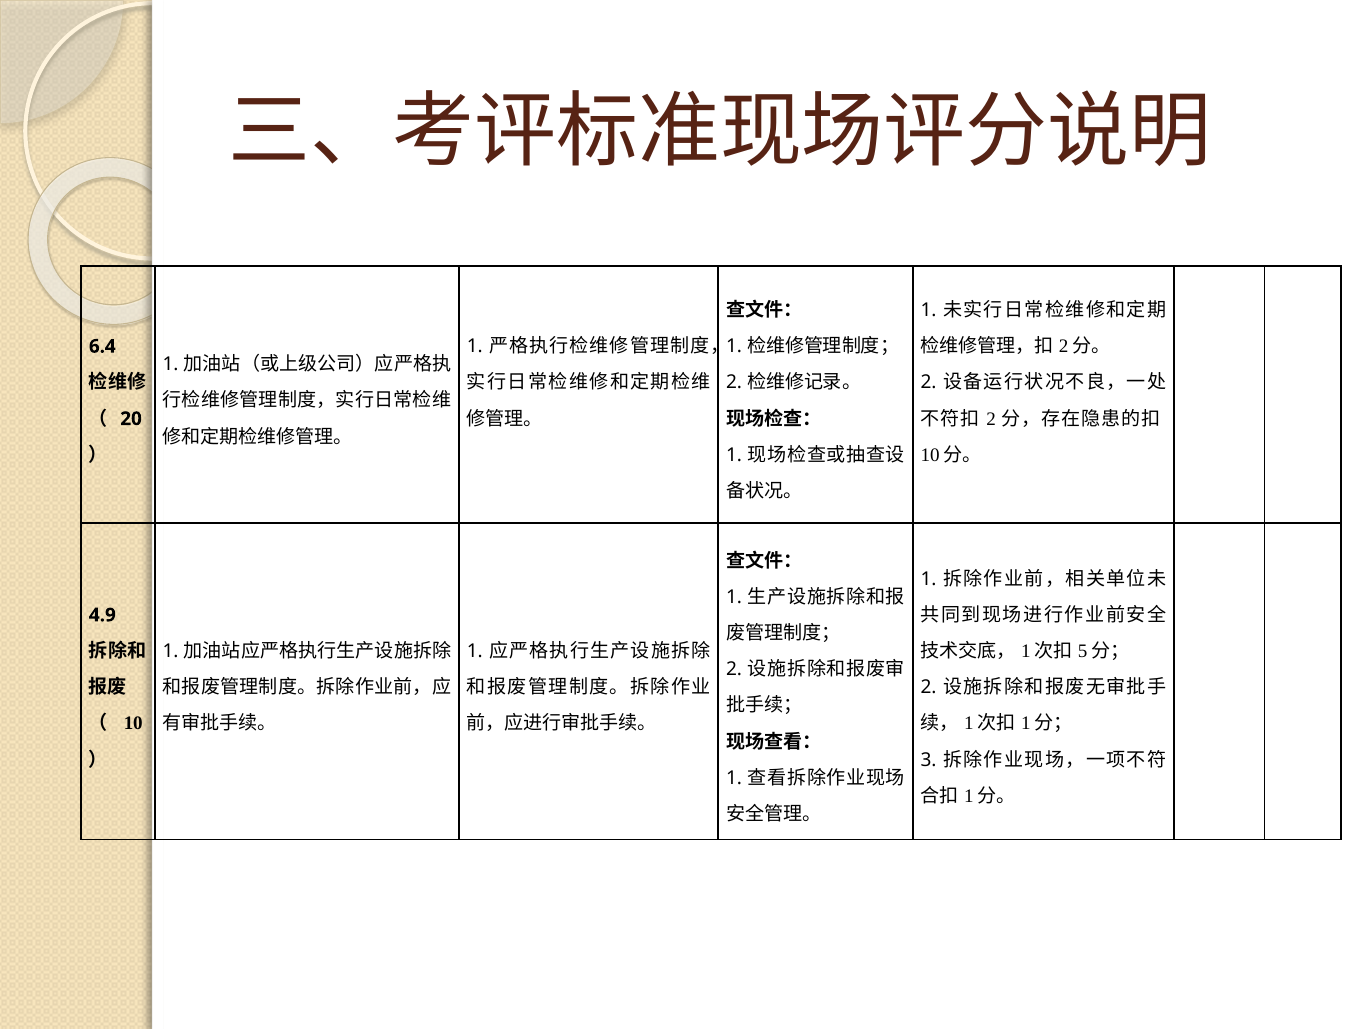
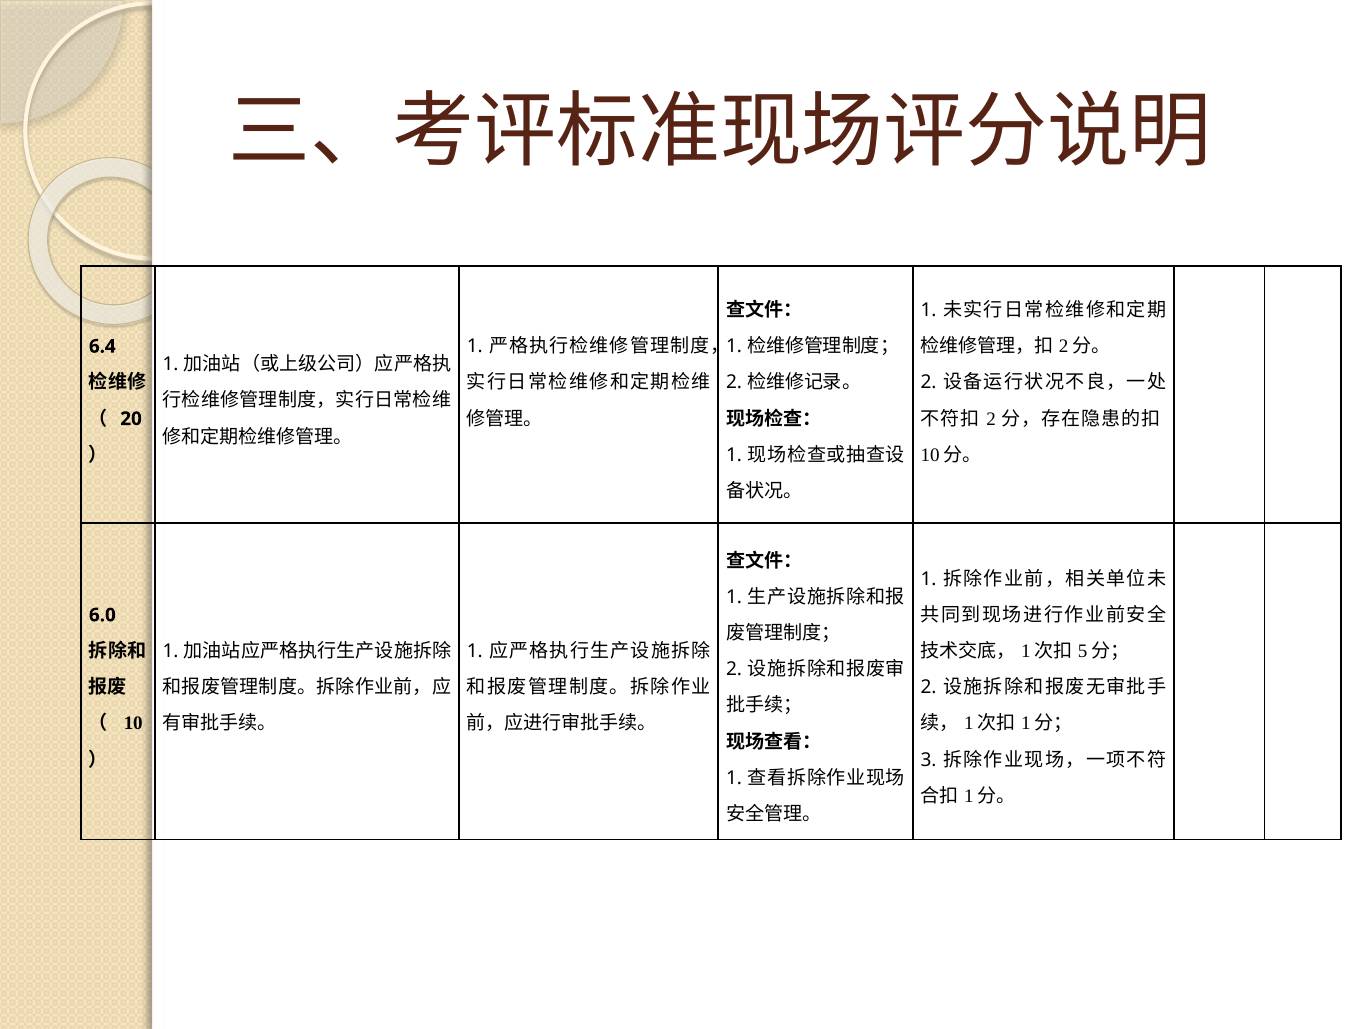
4.9: 4.9 -> 6.0 (102, 615)
